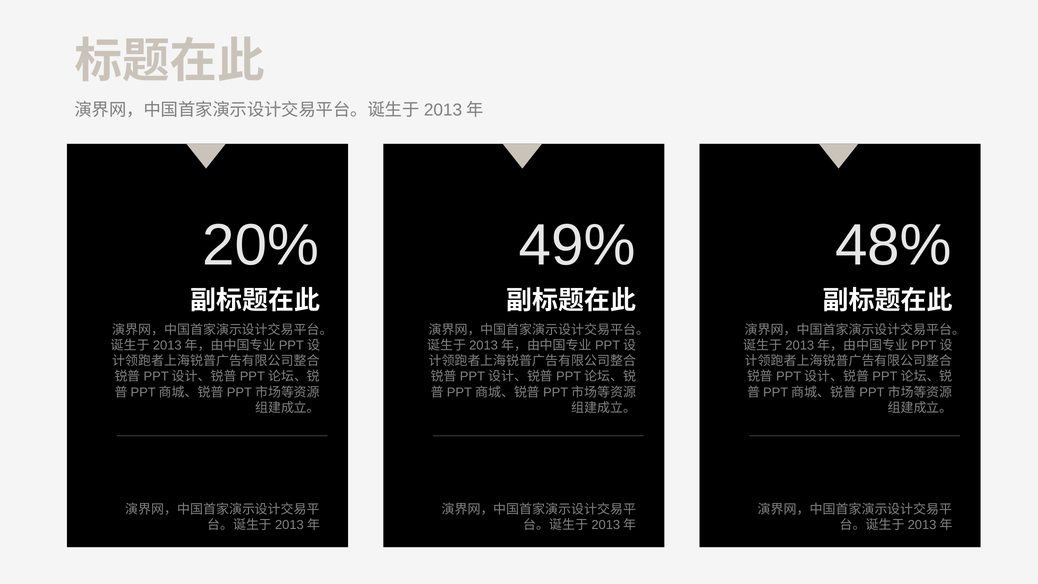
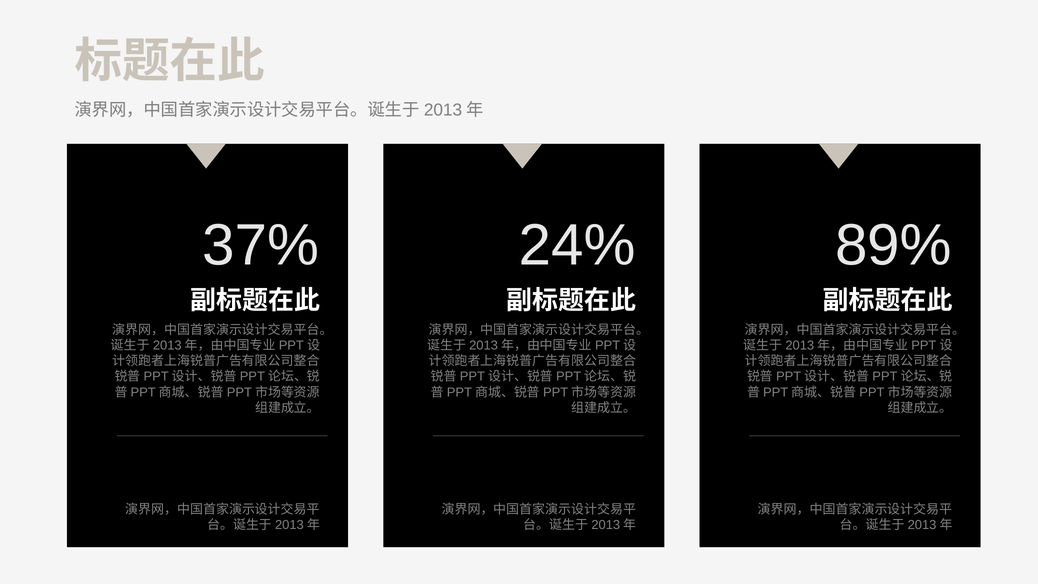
20%: 20% -> 37% (261, 245)
49%: 49% -> 24% (577, 245)
48%: 48% -> 89% (893, 245)
